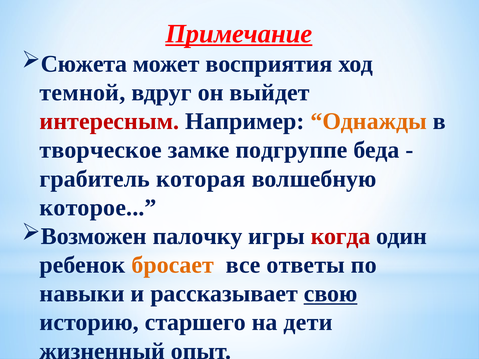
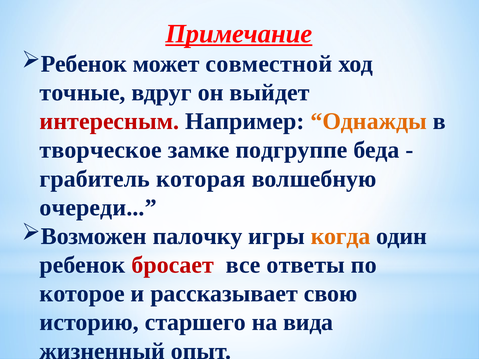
Сюжета: Сюжета -> Ребенок (84, 64)
восприятия: восприятия -> совместной (269, 64)
темной: темной -> точные (83, 93)
которое: которое -> очереди (98, 208)
когда colour: red -> orange (341, 236)
бросает colour: orange -> red (173, 265)
навыки: навыки -> которое (82, 294)
свою underline: present -> none (331, 294)
дети: дети -> вида (308, 323)
